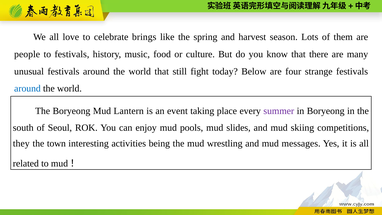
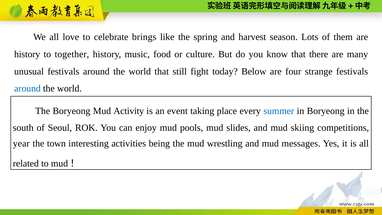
people: people -> history (27, 54)
to festivals: festivals -> together (72, 54)
Lantern: Lantern -> Activity (129, 111)
summer colour: purple -> blue (279, 111)
they: they -> year (21, 143)
